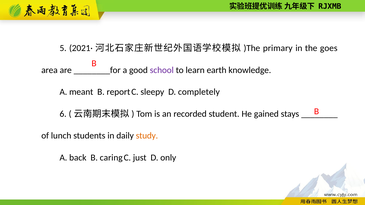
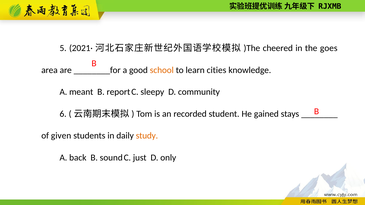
primary: primary -> cheered (278, 48)
school colour: purple -> orange (162, 70)
earth: earth -> cities (216, 70)
completely: completely -> community (199, 92)
lunch: lunch -> given (61, 136)
caring: caring -> sound (111, 158)
